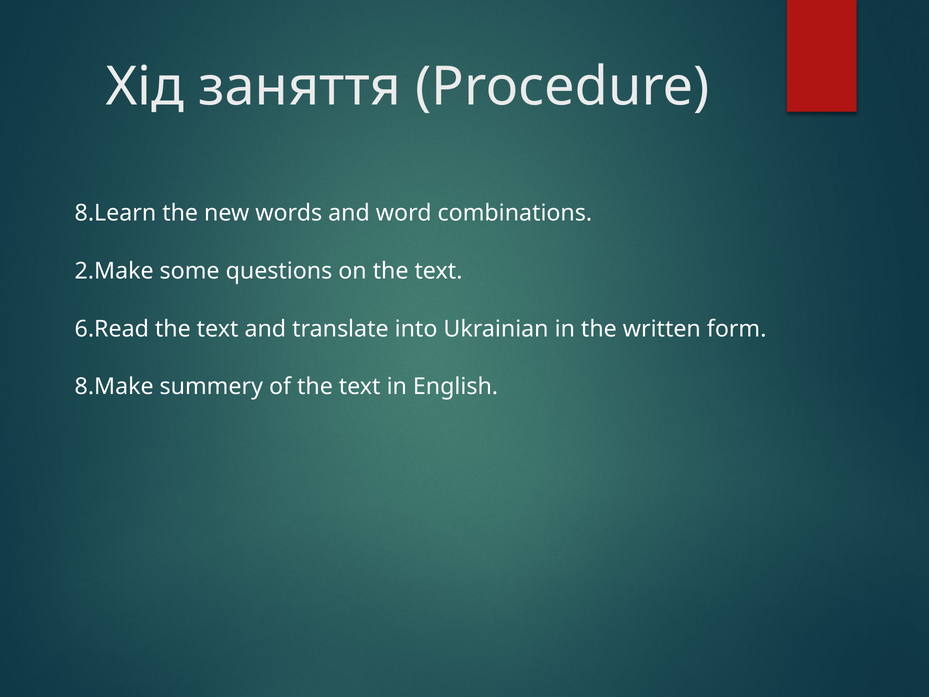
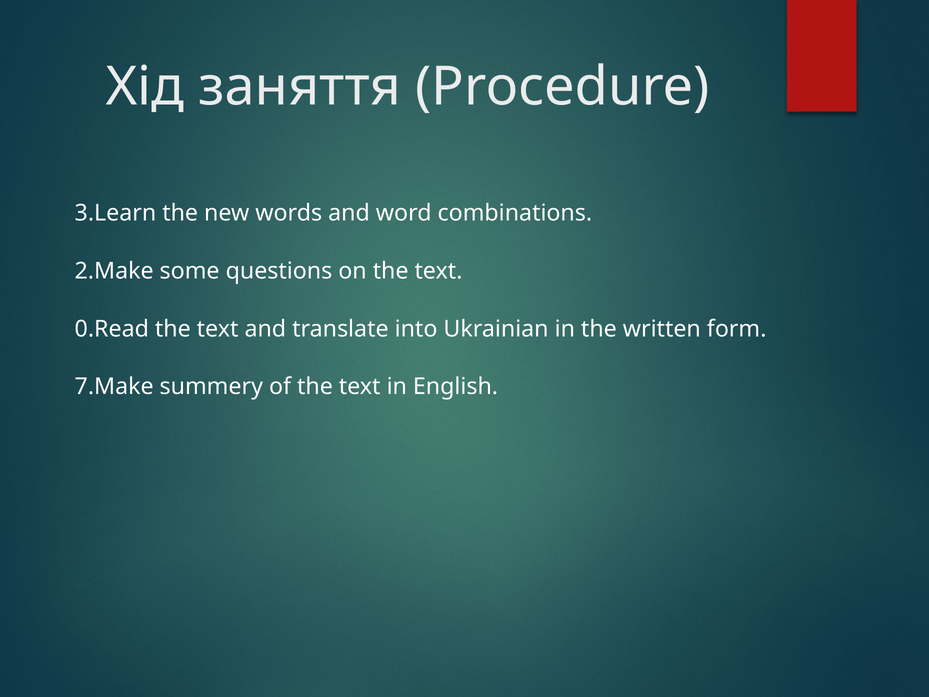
8.Learn: 8.Learn -> 3.Learn (115, 213)
6.Read: 6.Read -> 0.Read (112, 329)
8.Make: 8.Make -> 7.Make (114, 387)
